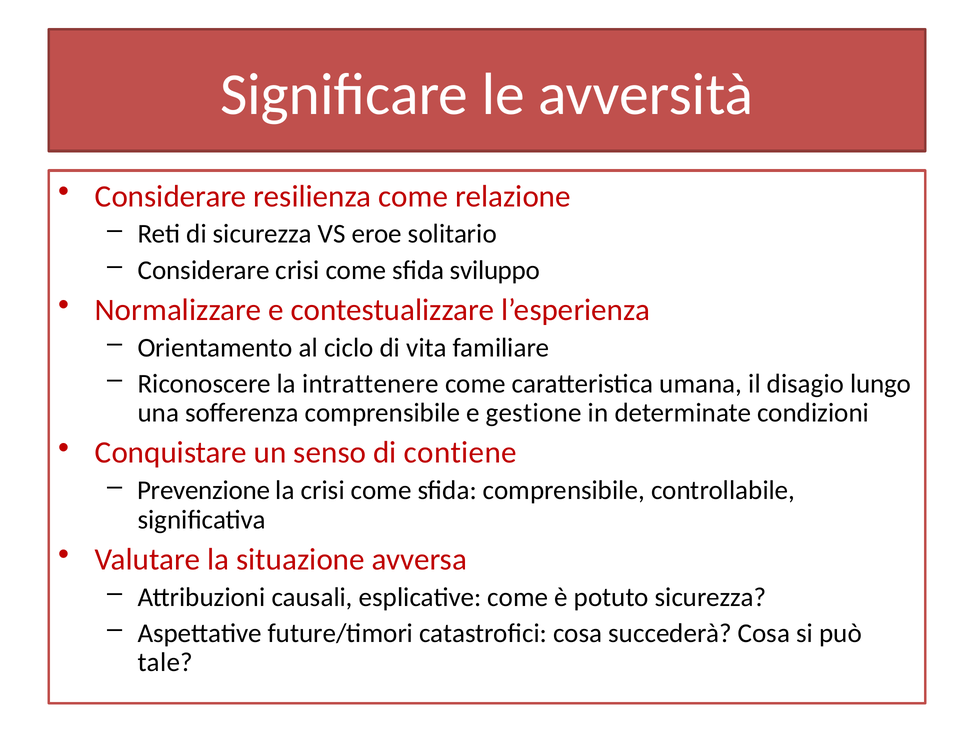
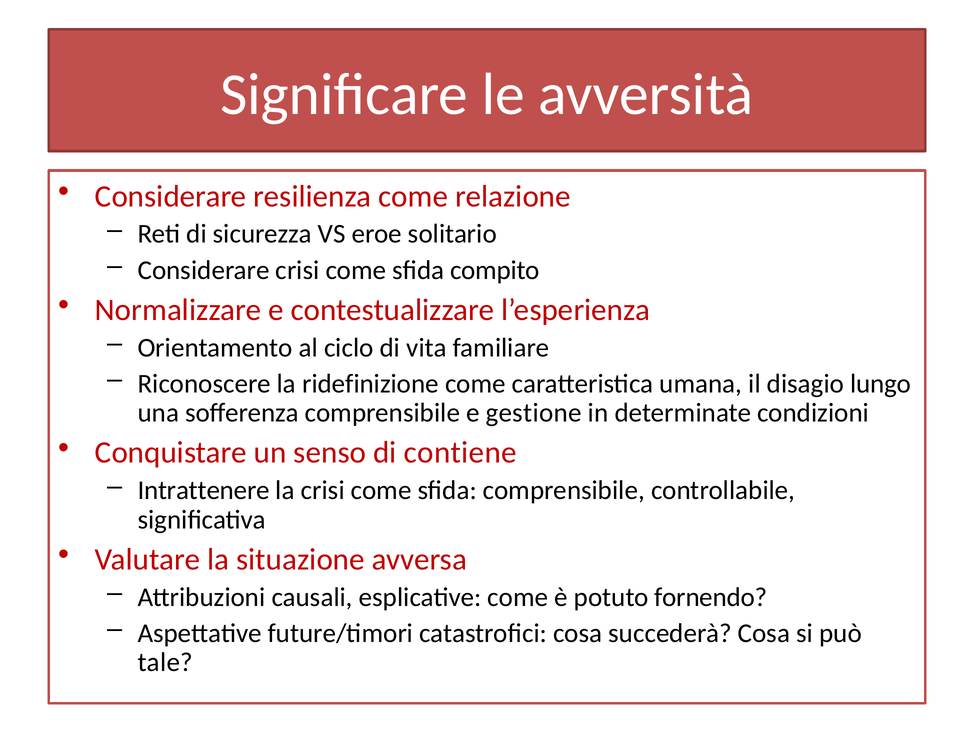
sviluppo: sviluppo -> compito (495, 270)
intrattenere: intrattenere -> ridefinizione (371, 383)
Prevenzione: Prevenzione -> Intrattenere (204, 490)
potuto sicurezza: sicurezza -> fornendo (711, 597)
